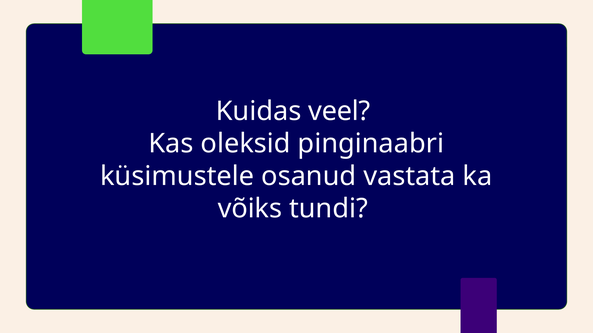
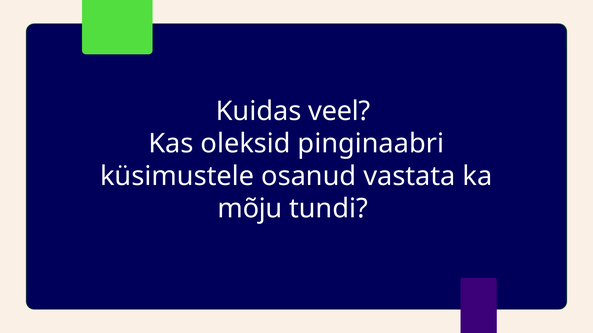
võiks: võiks -> mõju (250, 209)
